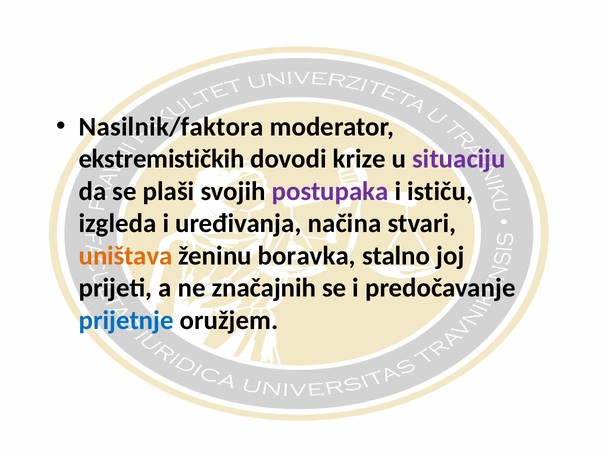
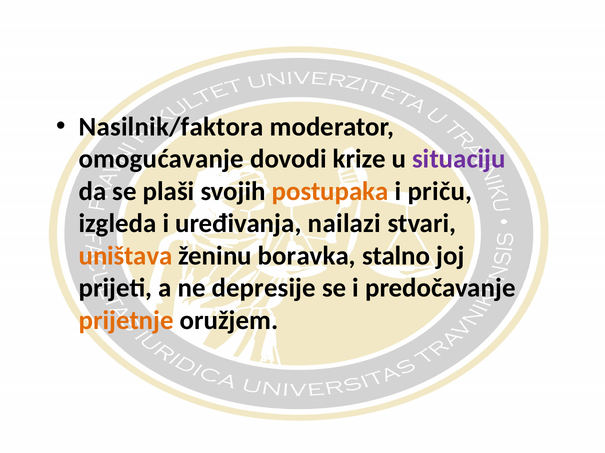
ekstremističkih: ekstremističkih -> omogućavanje (161, 159)
postupaka colour: purple -> orange (330, 192)
ističu: ističu -> priču (440, 192)
načina: načina -> nailazi (344, 224)
značajnih: značajnih -> depresije (264, 288)
prijetnje colour: blue -> orange (126, 321)
